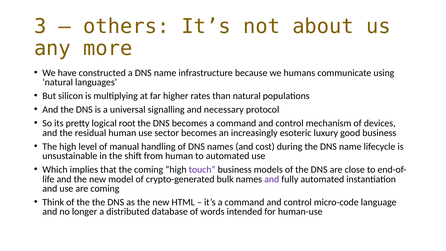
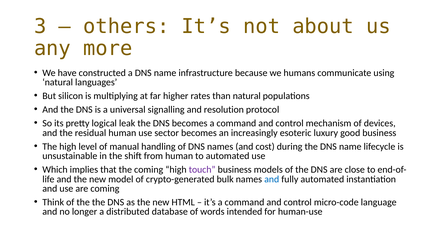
necessary: necessary -> resolution (224, 110)
root: root -> leak (127, 123)
and colour: purple -> blue (272, 179)
